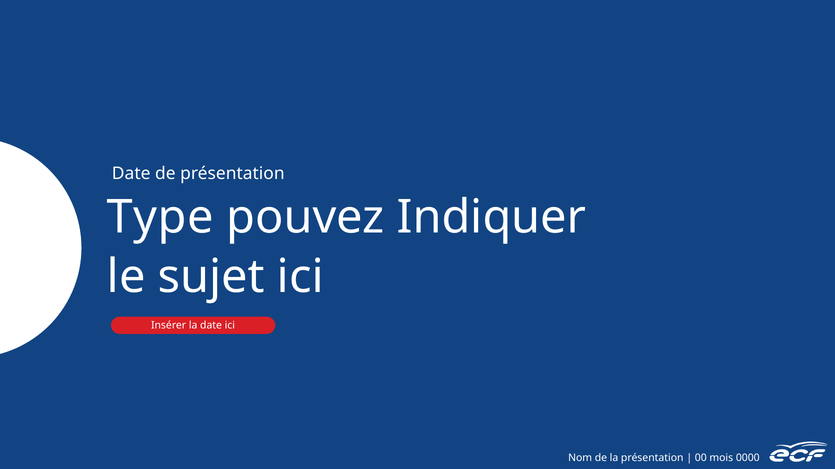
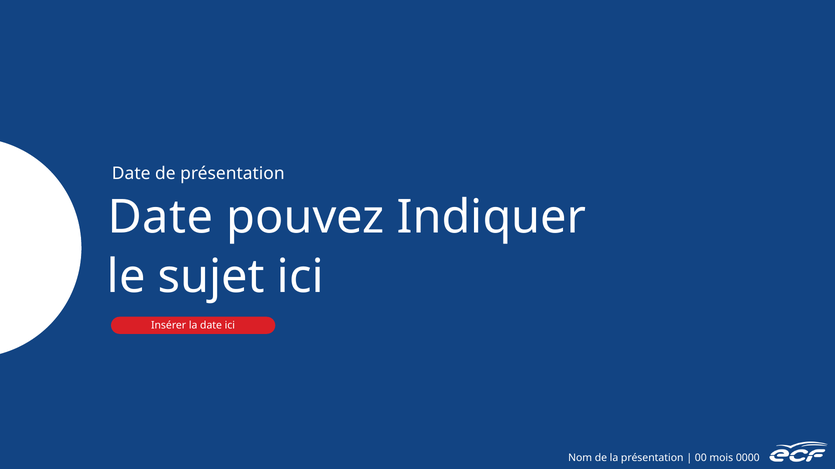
Type: Type -> Date (160, 218)
